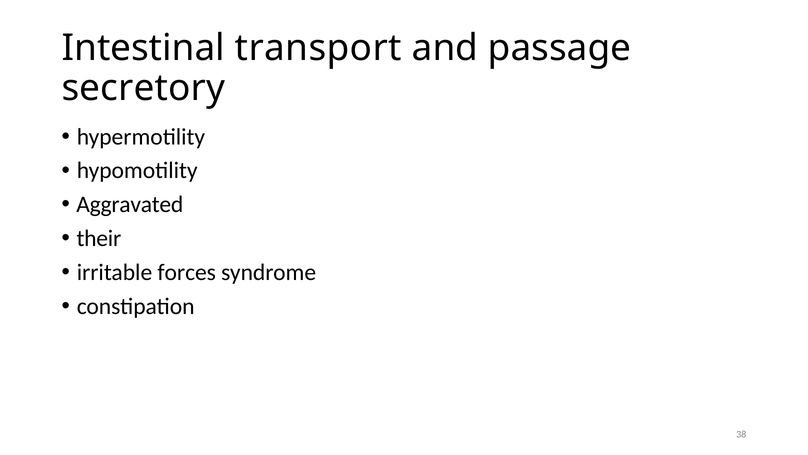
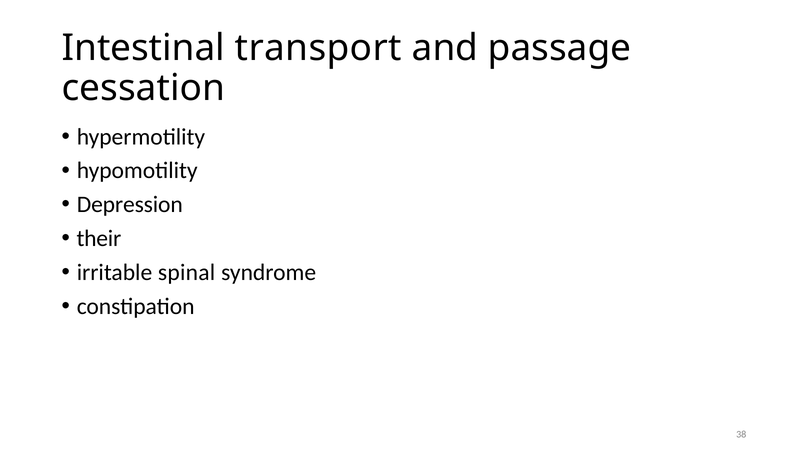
secretory: secretory -> cessation (143, 88)
Aggravated: Aggravated -> Depression (130, 204)
forces: forces -> spinal (187, 272)
